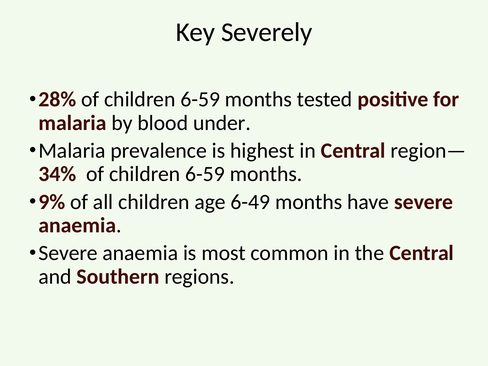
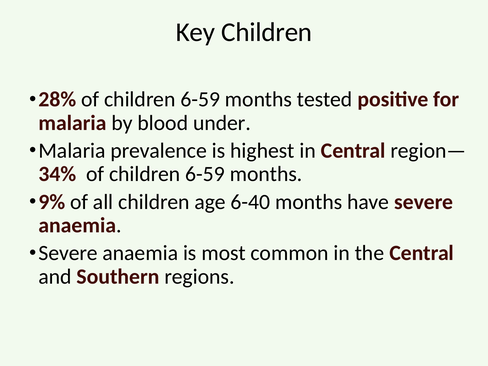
Key Severely: Severely -> Children (267, 32)
6-49: 6-49 -> 6-40 (250, 202)
